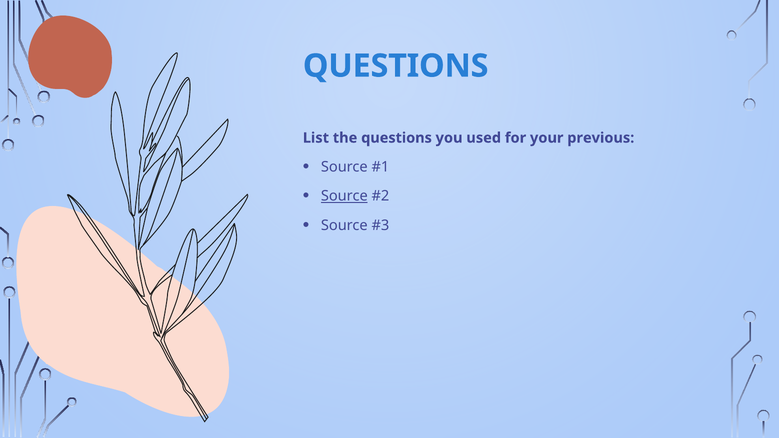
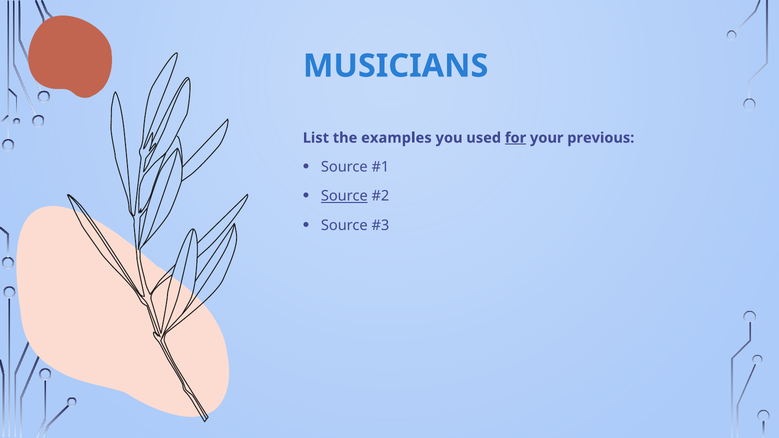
QUESTIONS: QUESTIONS -> MUSICIANS (396, 66)
the questions: questions -> examples (396, 138)
for underline: none -> present (516, 138)
